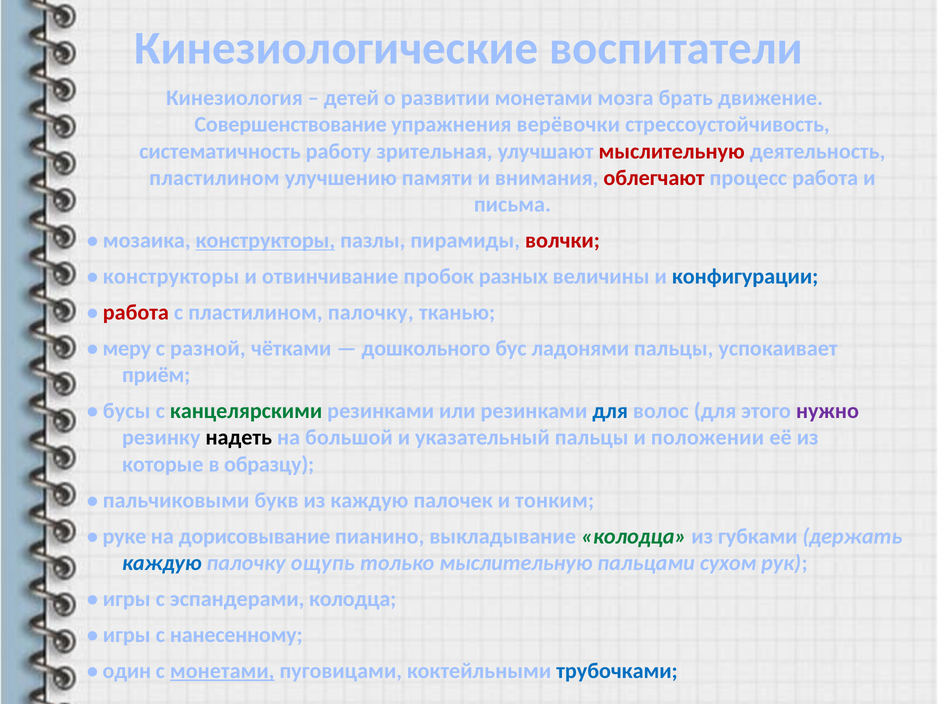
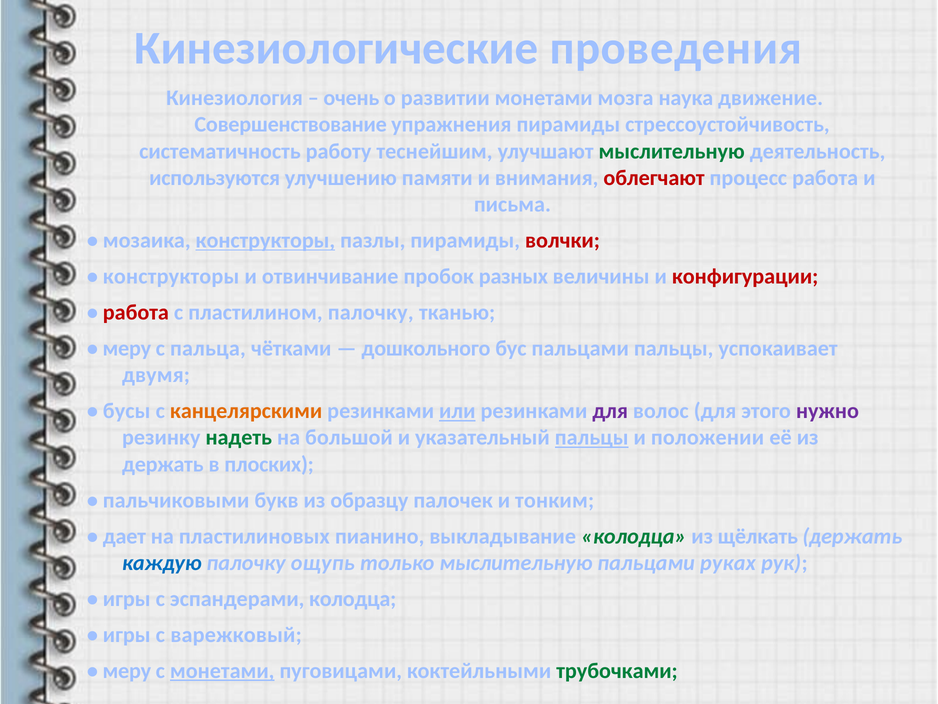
воспитатели: воспитатели -> проведения (676, 48)
детей: детей -> очень (351, 98)
брать: брать -> наука (686, 98)
упражнения верёвочки: верёвочки -> пирамиды (568, 125)
зрительная: зрительная -> теснейшим (434, 151)
мыслительную colour: red -> green (672, 151)
пластилином: пластилином -> используются (215, 178)
конфигурации colour: blue -> red (745, 276)
разной: разной -> пальца (208, 348)
бус ладонями: ладонями -> пальцами (580, 348)
приём: приём -> двумя (156, 375)
канцелярскими colour: green -> orange (246, 411)
или underline: none -> present (457, 411)
для colour: blue -> purple (610, 411)
надеть colour: black -> green (239, 437)
пальцы underline: none -> present (592, 437)
которые: которые -> держать (163, 464)
образцу: образцу -> плоских (269, 464)
из каждую: каждую -> образцу (369, 500)
руке: руке -> дает (124, 536)
дорисовывание: дорисовывание -> пластилиновых (254, 536)
губками: губками -> щёлкать (758, 536)
сухом: сухом -> руках (728, 562)
нанесенному: нанесенному -> варежковый (236, 634)
один: один -> меру (127, 670)
трубочками colour: blue -> green (617, 670)
